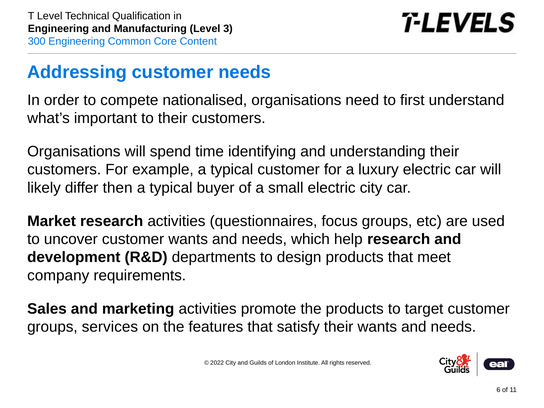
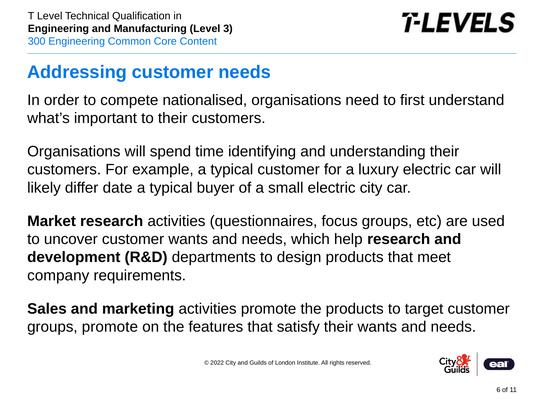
then: then -> date (118, 188)
groups services: services -> promote (110, 327)
